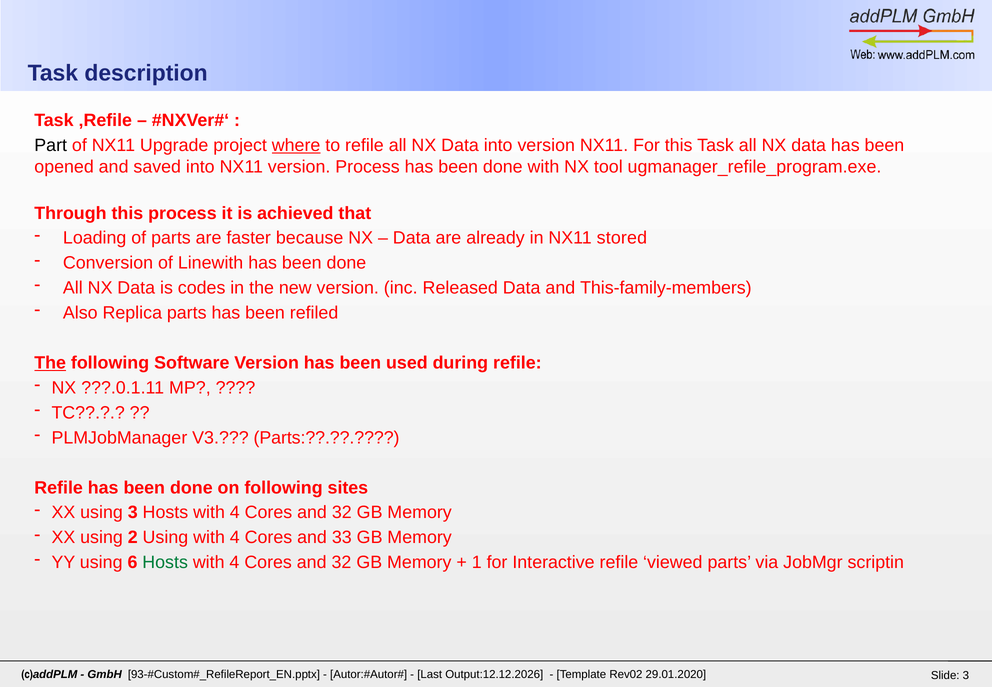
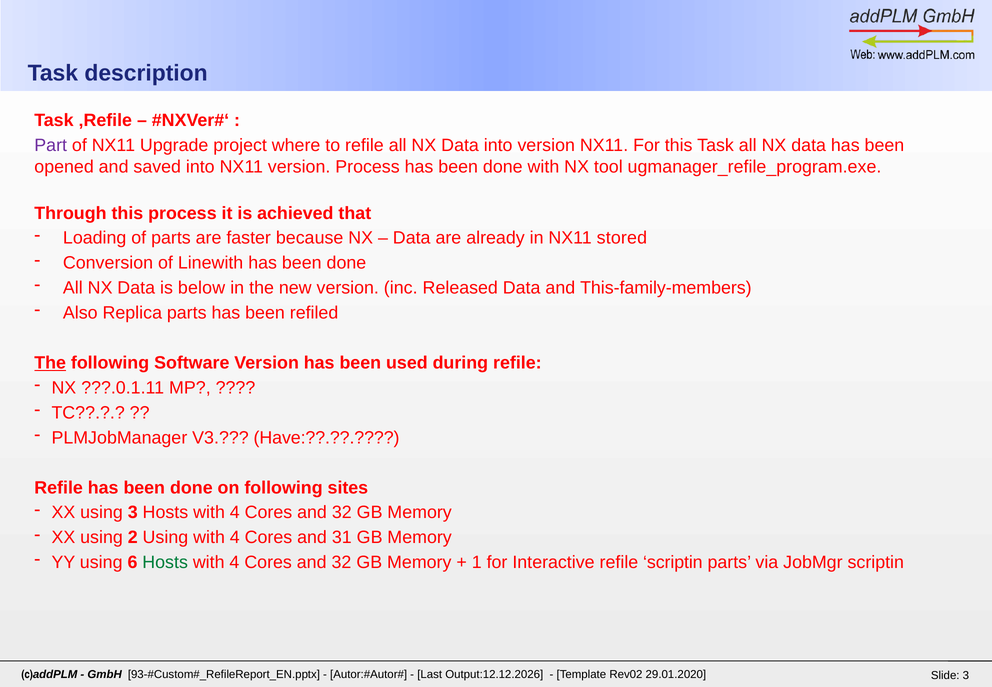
Part colour: black -> purple (51, 145)
where underline: present -> none (296, 145)
codes: codes -> below (202, 288)
V3 Parts: Parts -> Have (327, 438)
33: 33 -> 31 (342, 537)
refile viewed: viewed -> scriptin (673, 562)
